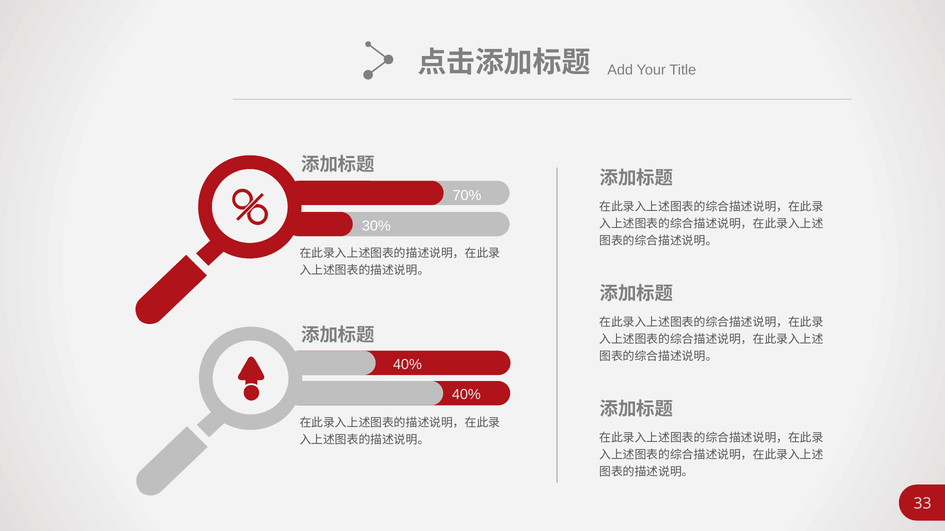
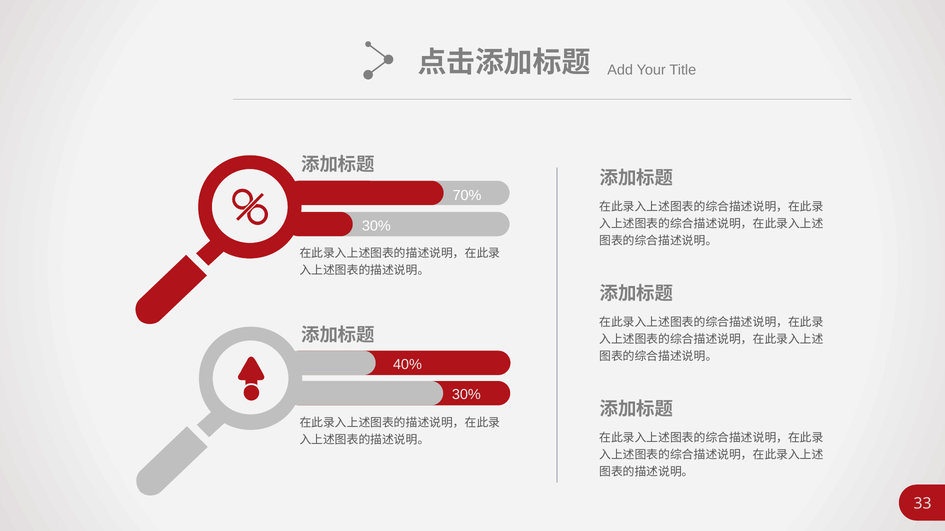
40%: 40% -> 30% (466, 395)
